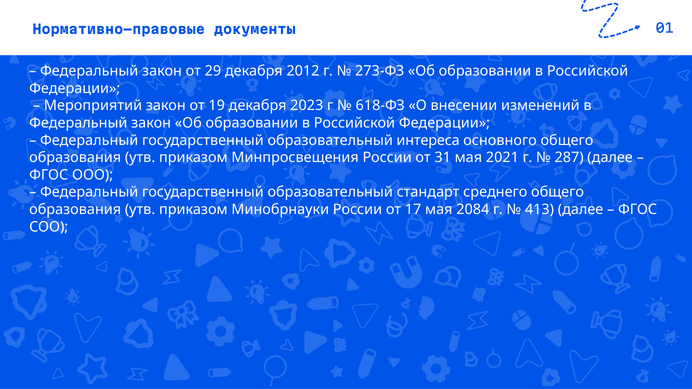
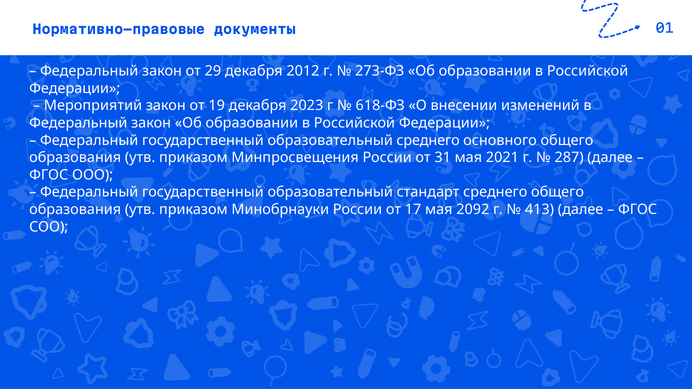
образовательный интереса: интереса -> среднего (428, 140)
2084: 2084 -> 2092 (473, 210)
